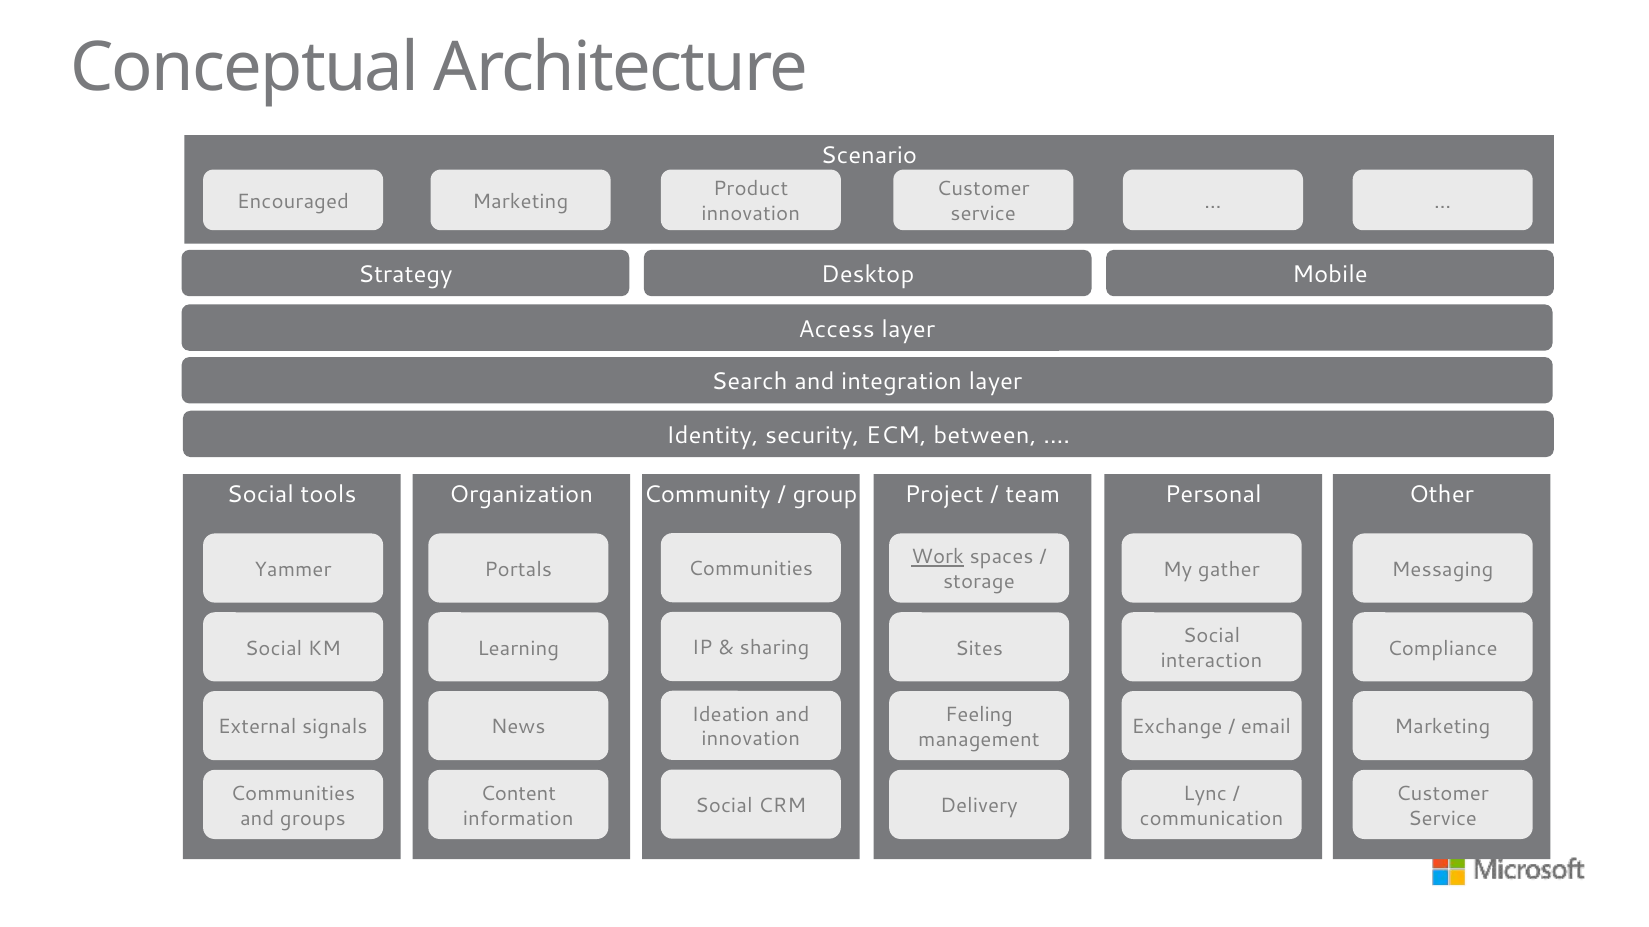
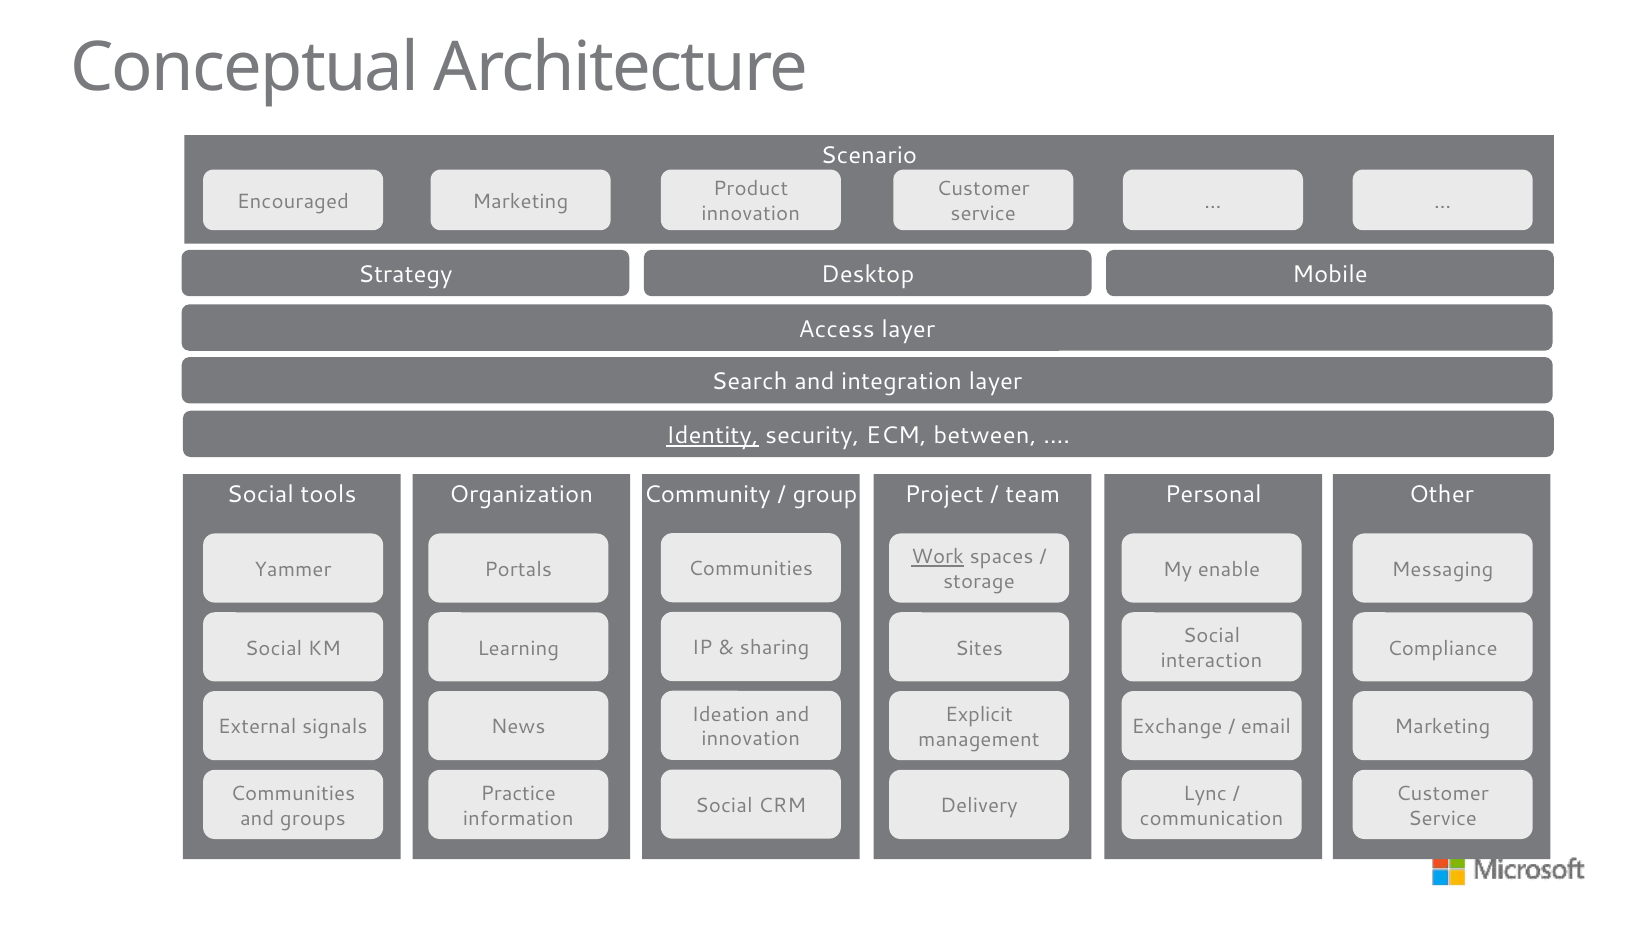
Identity underline: none -> present (712, 436)
gather: gather -> enable (1229, 570)
Feeling: Feeling -> Explicit (979, 715)
Content: Content -> Practice (518, 794)
